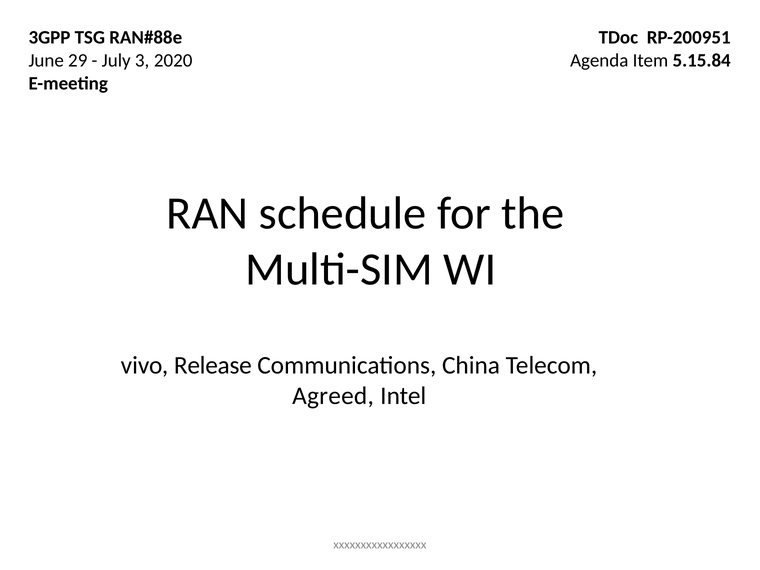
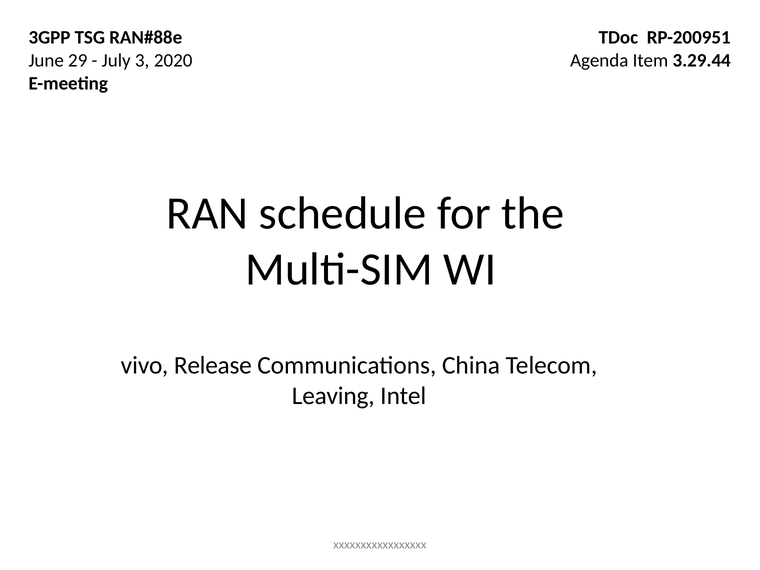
5.15.84: 5.15.84 -> 3.29.44 (702, 60)
Agreed: Agreed -> Leaving (333, 396)
